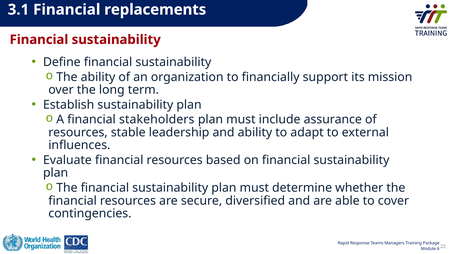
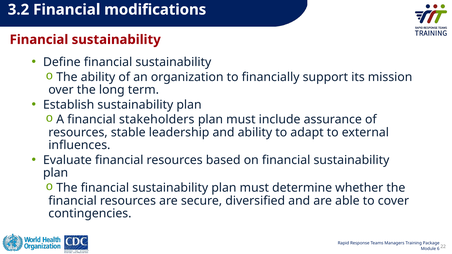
3.1: 3.1 -> 3.2 (18, 10)
replacements: replacements -> modifications (155, 10)
